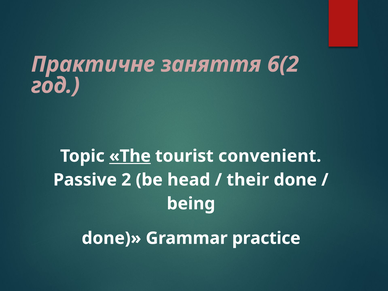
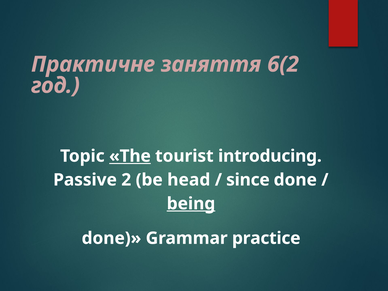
convenient: convenient -> introducing (270, 156)
their: their -> since (248, 180)
being underline: none -> present (191, 204)
